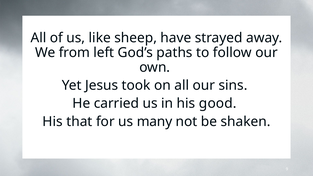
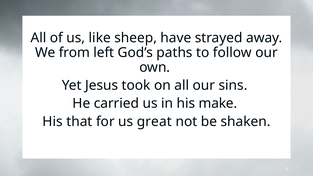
good: good -> make (218, 103)
many: many -> great (154, 122)
